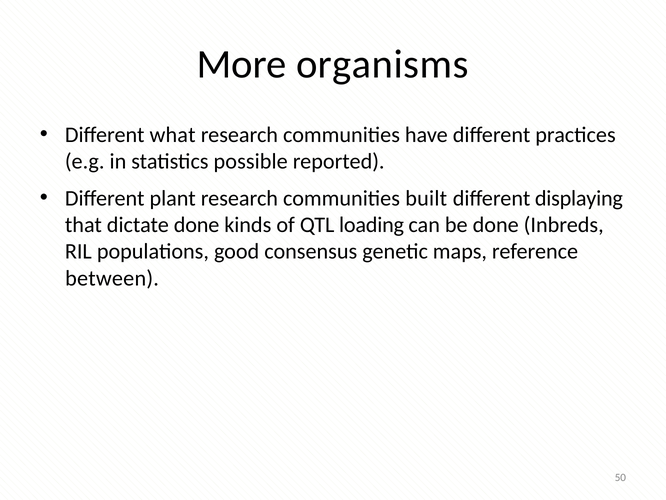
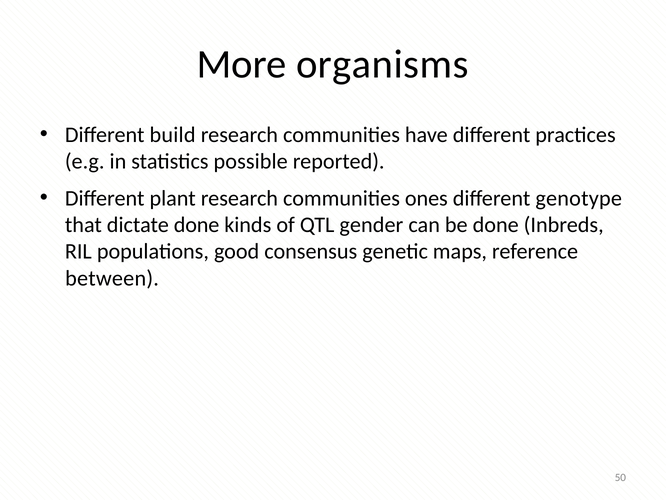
what: what -> build (173, 135)
built: built -> ones (426, 198)
displaying: displaying -> genotype (579, 198)
loading: loading -> gender (371, 225)
